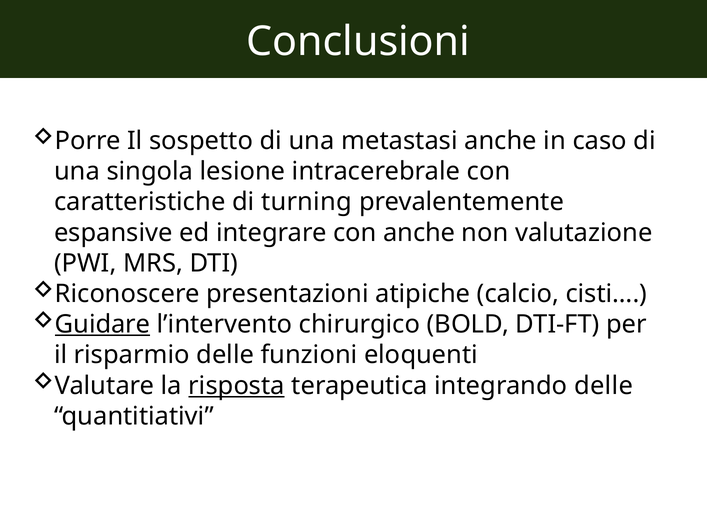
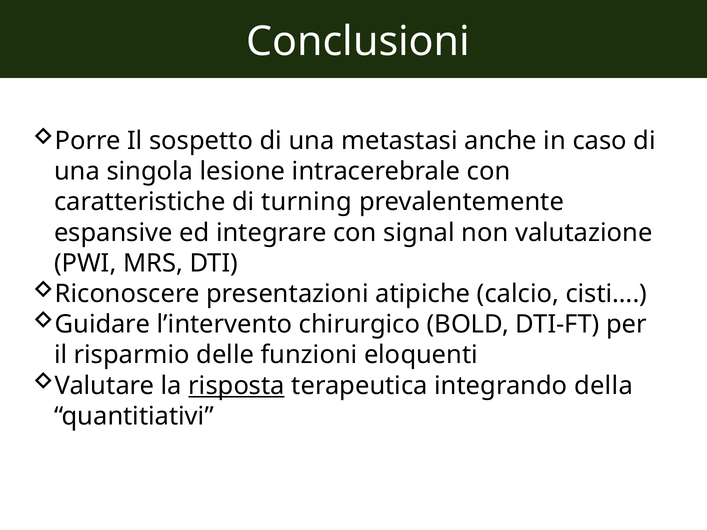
con anche: anche -> signal (419, 233)
Guidare underline: present -> none (103, 325)
integrando delle: delle -> della (604, 386)
